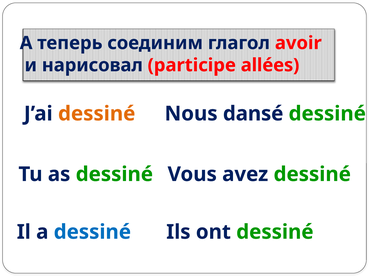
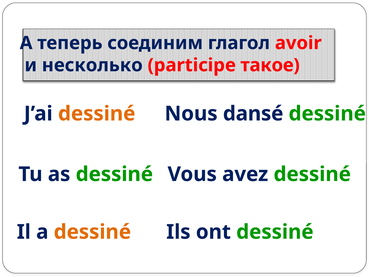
нарисовал: нарисовал -> несколько (92, 65)
allées: allées -> такое (270, 65)
dessiné colour: blue -> orange (92, 232)
